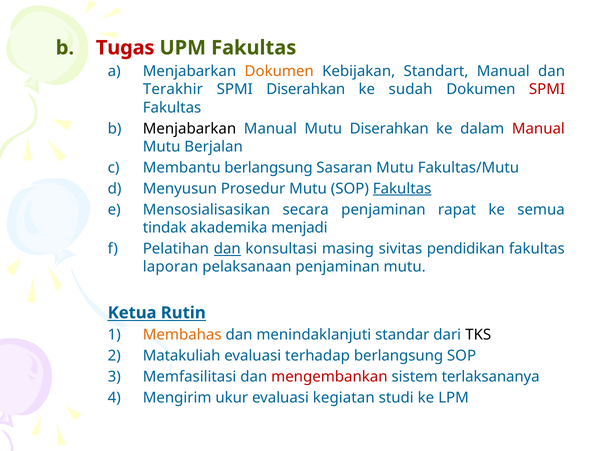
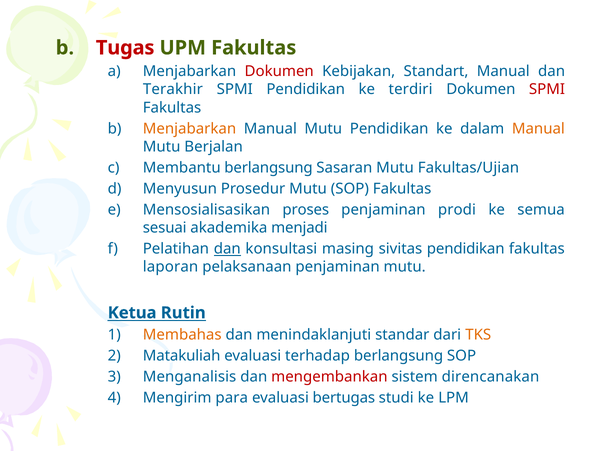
Dokumen colour: orange -> red (279, 72)
SPMI Diserahkan: Diserahkan -> Pendidikan (306, 90)
sudah: sudah -> terdiri (411, 90)
Menjabarkan colour: black -> orange (190, 129)
Mutu Diserahkan: Diserahkan -> Pendidikan (389, 129)
Manual colour: red -> orange (538, 129)
Fakultas/Mutu: Fakultas/Mutu -> Fakultas/Ujian (468, 168)
Fakultas underline: present -> none (402, 189)
secara: secara -> proses (306, 210)
rapat: rapat -> prodi (457, 210)
tindak: tindak -> sesuai (165, 228)
TKS colour: black -> orange (478, 335)
Memfasilitasi: Memfasilitasi -> Menganalisis (190, 377)
terlaksananya: terlaksananya -> direncanakan (491, 377)
ukur: ukur -> para (232, 398)
kegiatan: kegiatan -> bertugas (344, 398)
